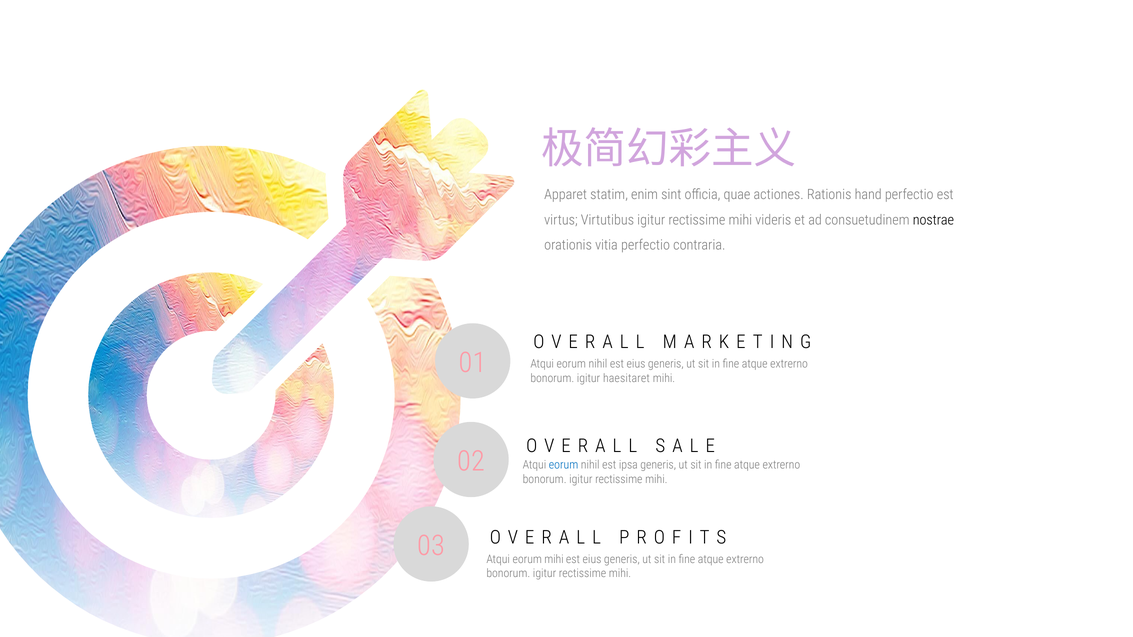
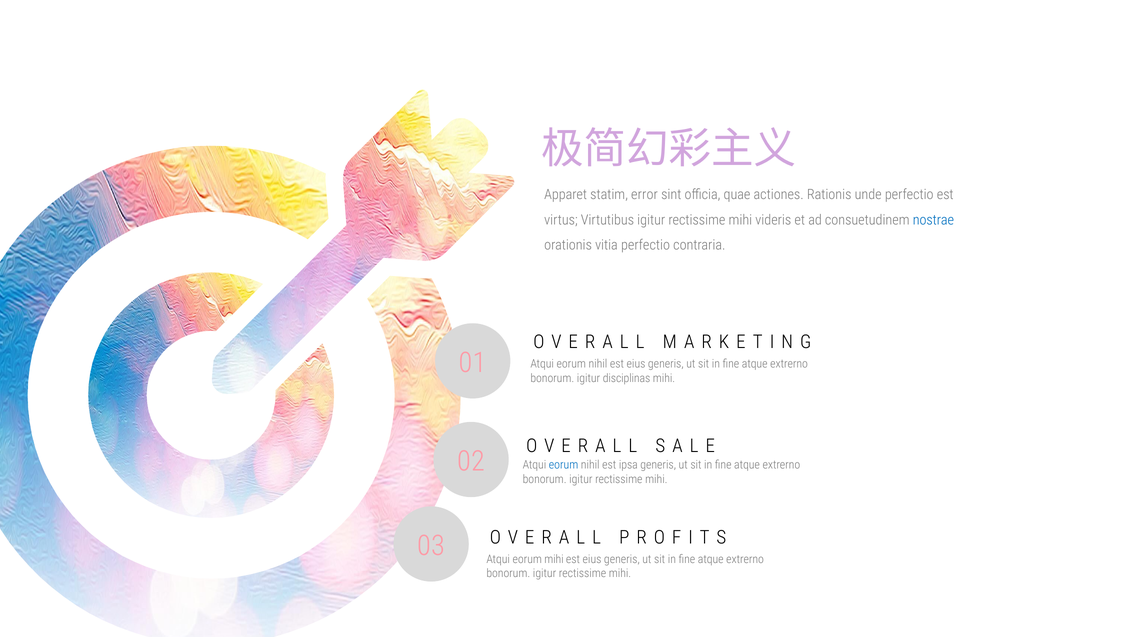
enim: enim -> error (644, 194)
hand: hand -> unde (868, 194)
nostrae colour: black -> blue (933, 220)
haesitaret: haesitaret -> disciplinas (627, 378)
